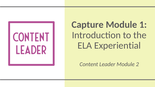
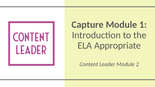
Experiential: Experiential -> Appropriate (118, 46)
